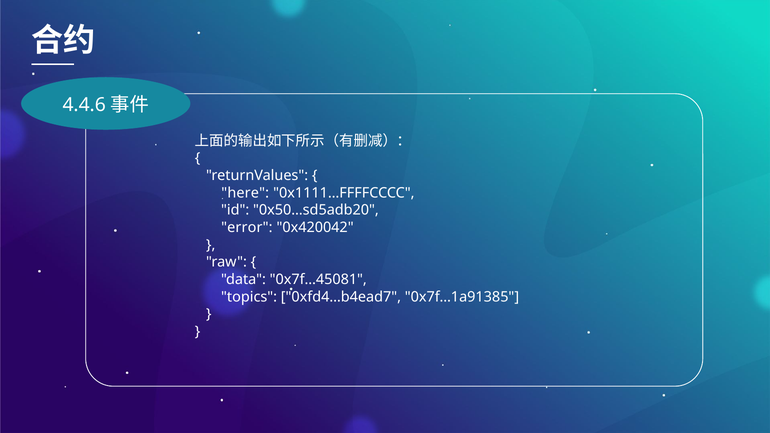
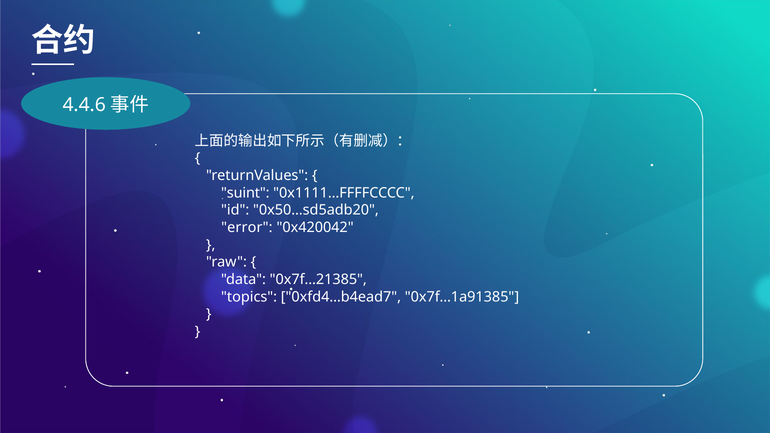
here: here -> suint (245, 193)
0x7f…45081: 0x7f…45081 -> 0x7f…21385 (318, 280)
